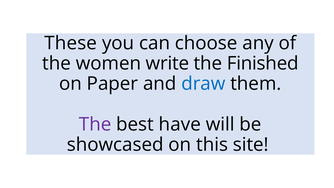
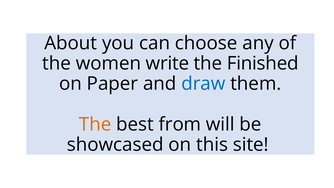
These: These -> About (71, 43)
The colour: purple -> orange (95, 124)
have: have -> from (180, 124)
